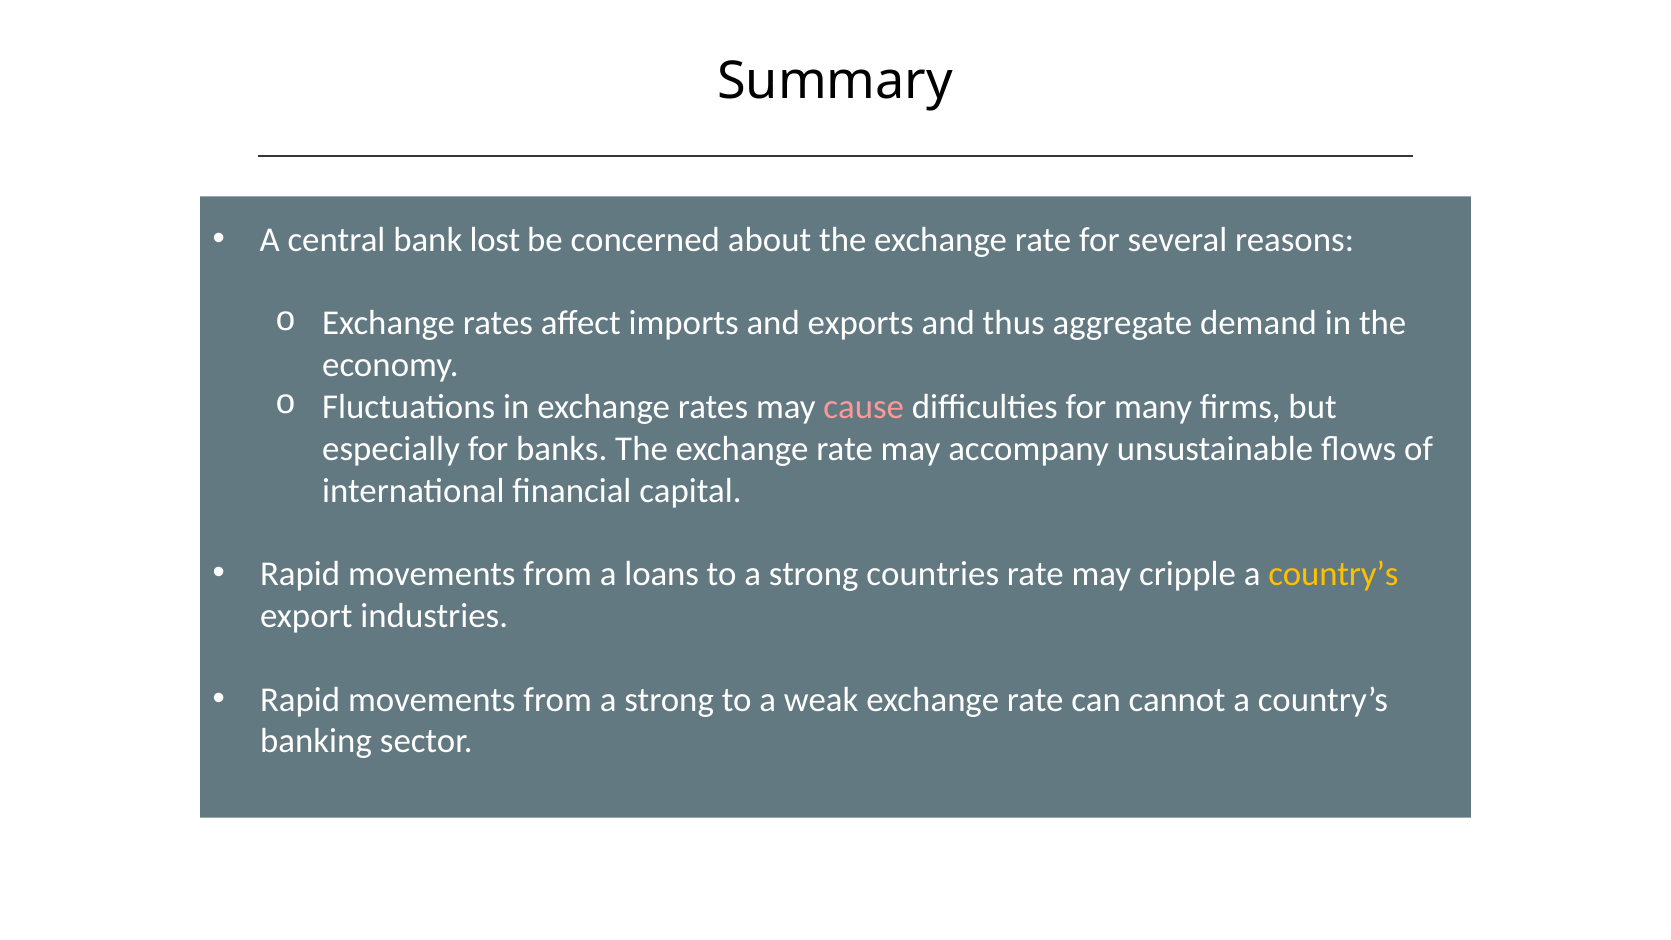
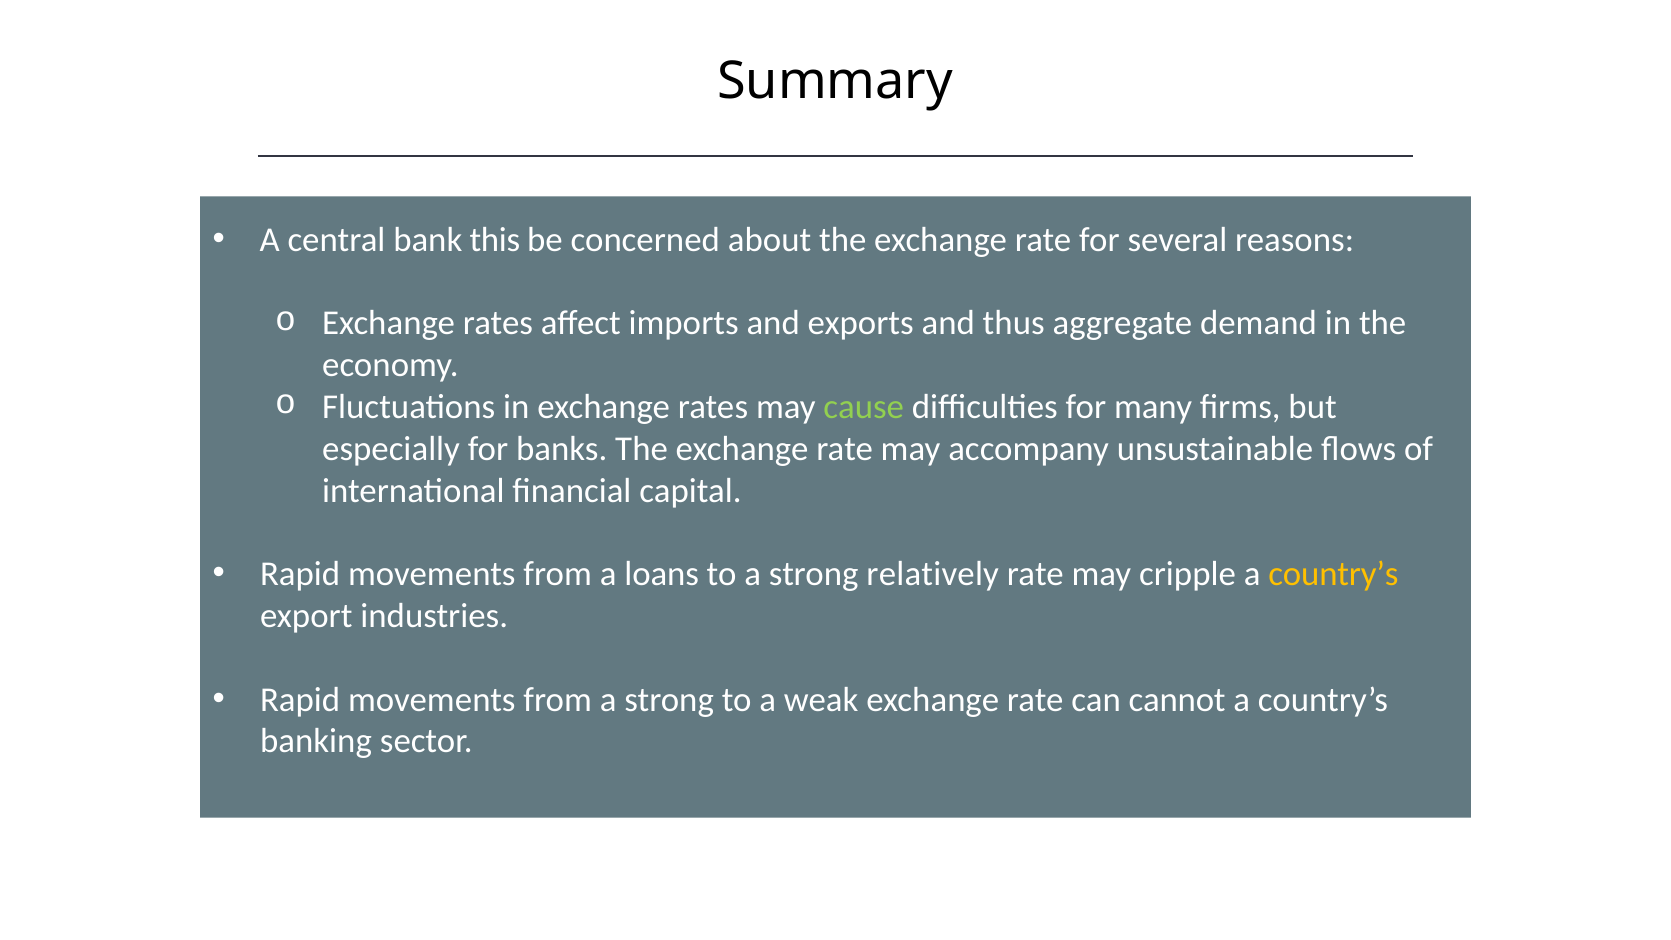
lost: lost -> this (495, 240)
cause colour: pink -> light green (864, 407)
countries: countries -> relatively (933, 574)
